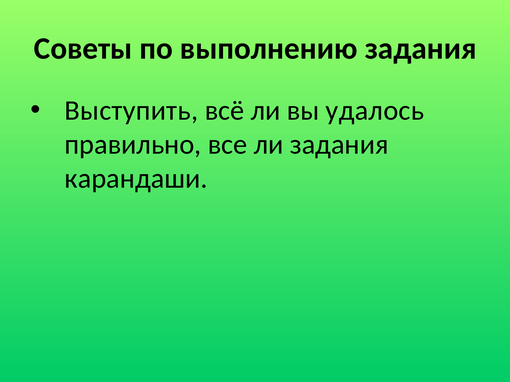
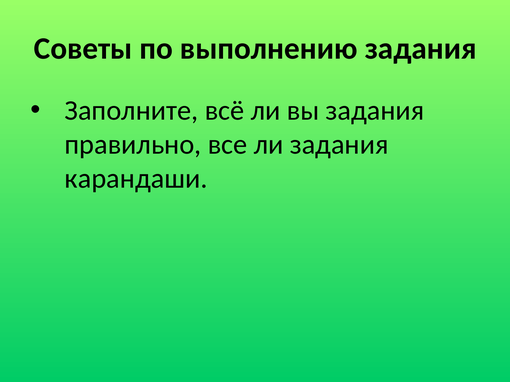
Выступить: Выступить -> Заполните (131, 111)
вы удалось: удалось -> задания (375, 111)
